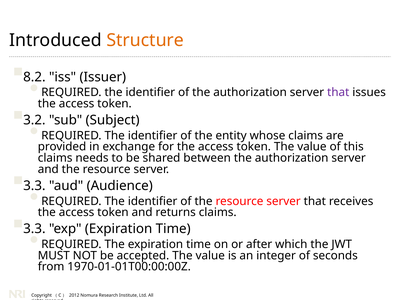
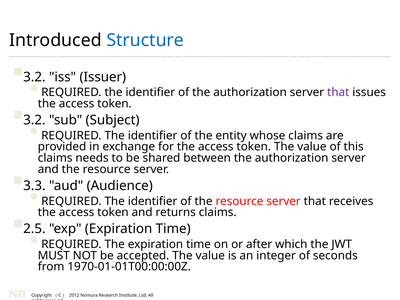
Structure colour: orange -> blue (145, 40)
8.2: 8.2 -> 3.2 (34, 77)
3.3: 3.3 -> 2.5 (34, 229)
